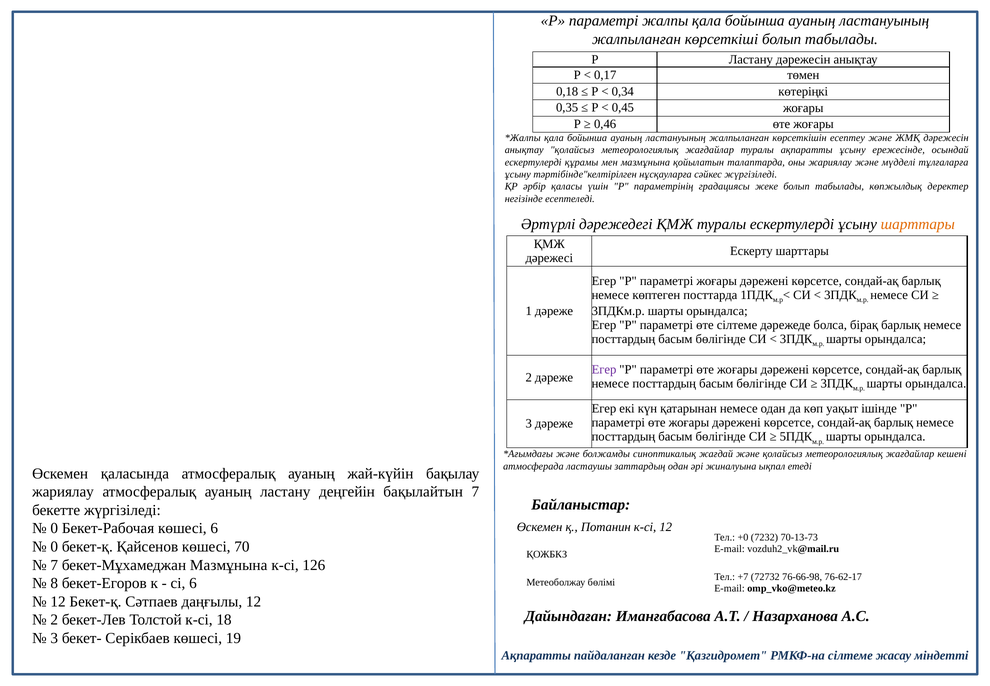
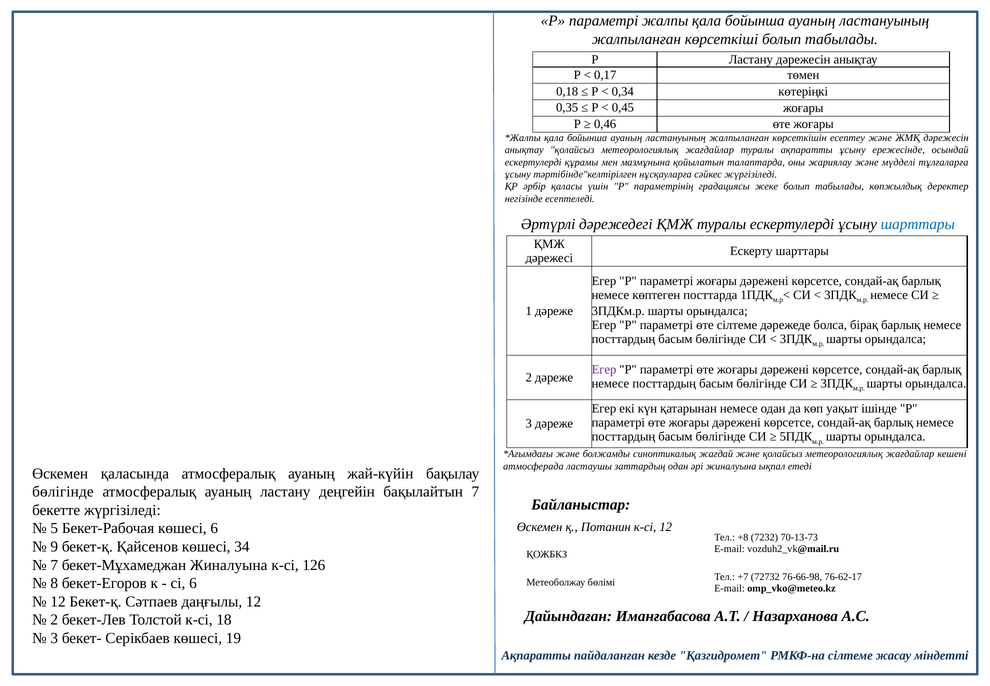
шарттары colour: orange -> blue (918, 224)
жариялау: жариялау -> бөлігінде (63, 491)
0: 0 -> 5 (54, 528)
+0: +0 -> +8 (743, 537)
0: 0 -> 9 (54, 546)
70: 70 -> 34 (242, 546)
бекет-Мұхамеджан Мазмұнына: Мазмұнына -> Жиналуына (229, 565)
